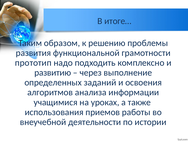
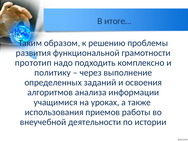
развитию: развитию -> политику (53, 73)
